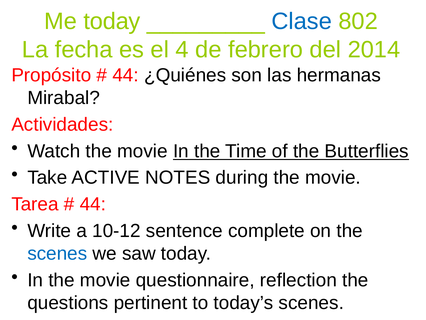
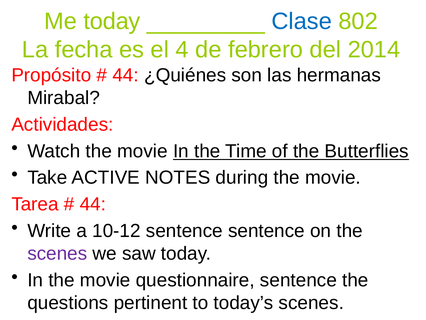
sentence complete: complete -> sentence (266, 230)
scenes colour: blue -> purple (57, 253)
questionnaire reflection: reflection -> sentence (298, 280)
